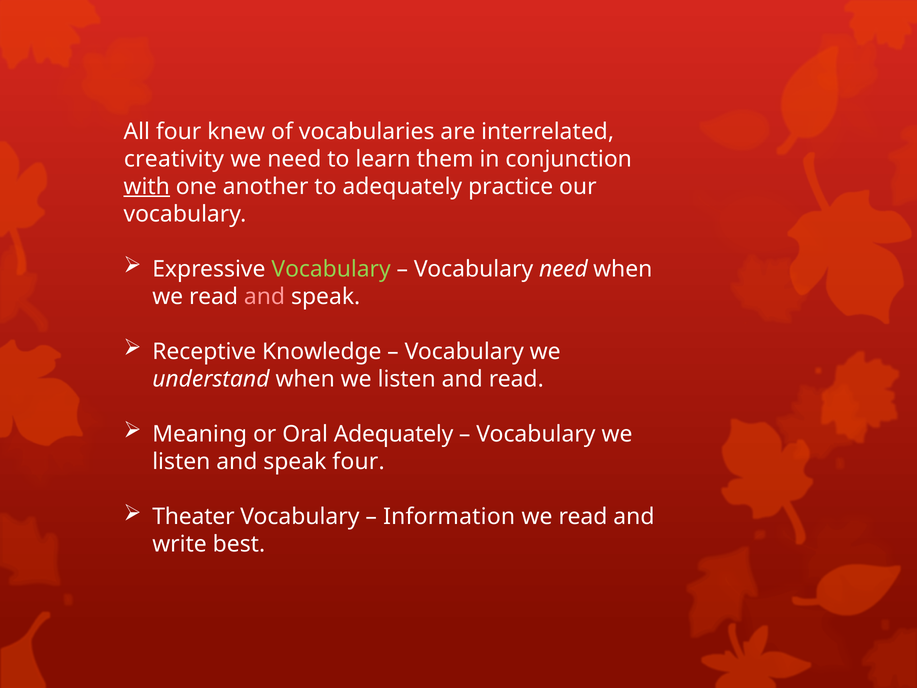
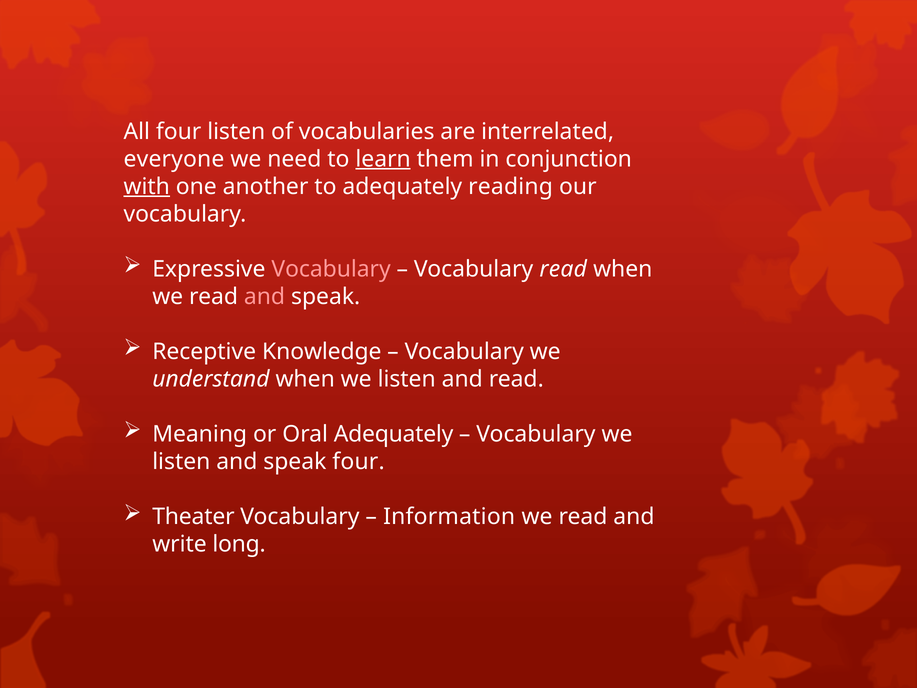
four knew: knew -> listen (236, 131)
creativity: creativity -> everyone (174, 159)
learn underline: none -> present (383, 159)
practice: practice -> reading (511, 186)
Vocabulary colour: light green -> pink (331, 269)
Vocabulary need: need -> read (563, 269)
best: best -> long (239, 544)
